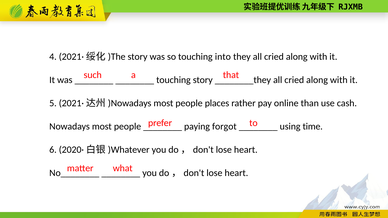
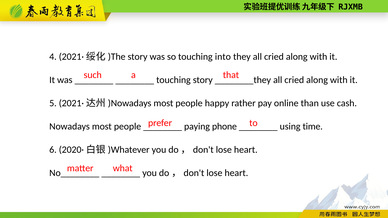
places: places -> happy (217, 103)
forgot: forgot -> phone (224, 127)
